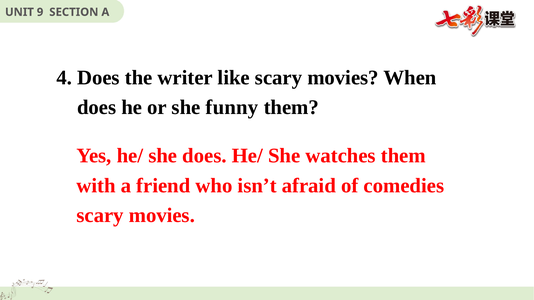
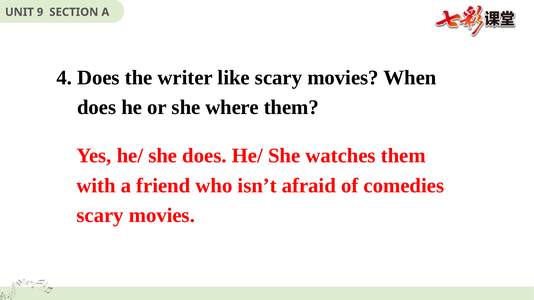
funny: funny -> where (232, 108)
